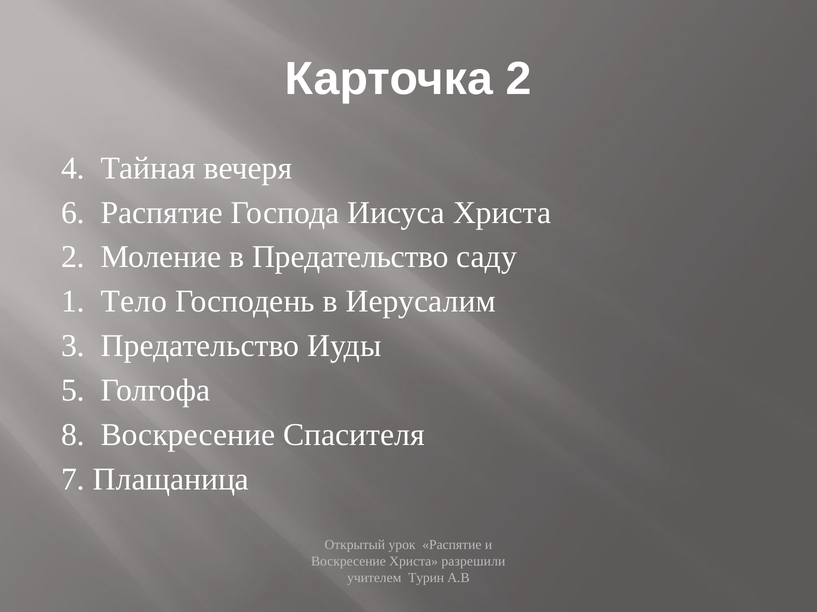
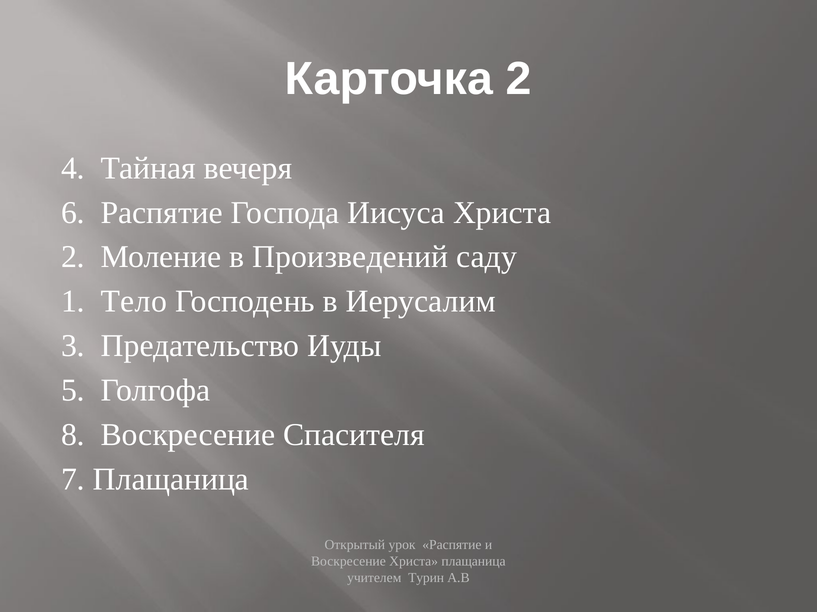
в Предательство: Предательство -> Произведений (350, 257)
Христа разрешили: разрешили -> плащаница (473, 562)
